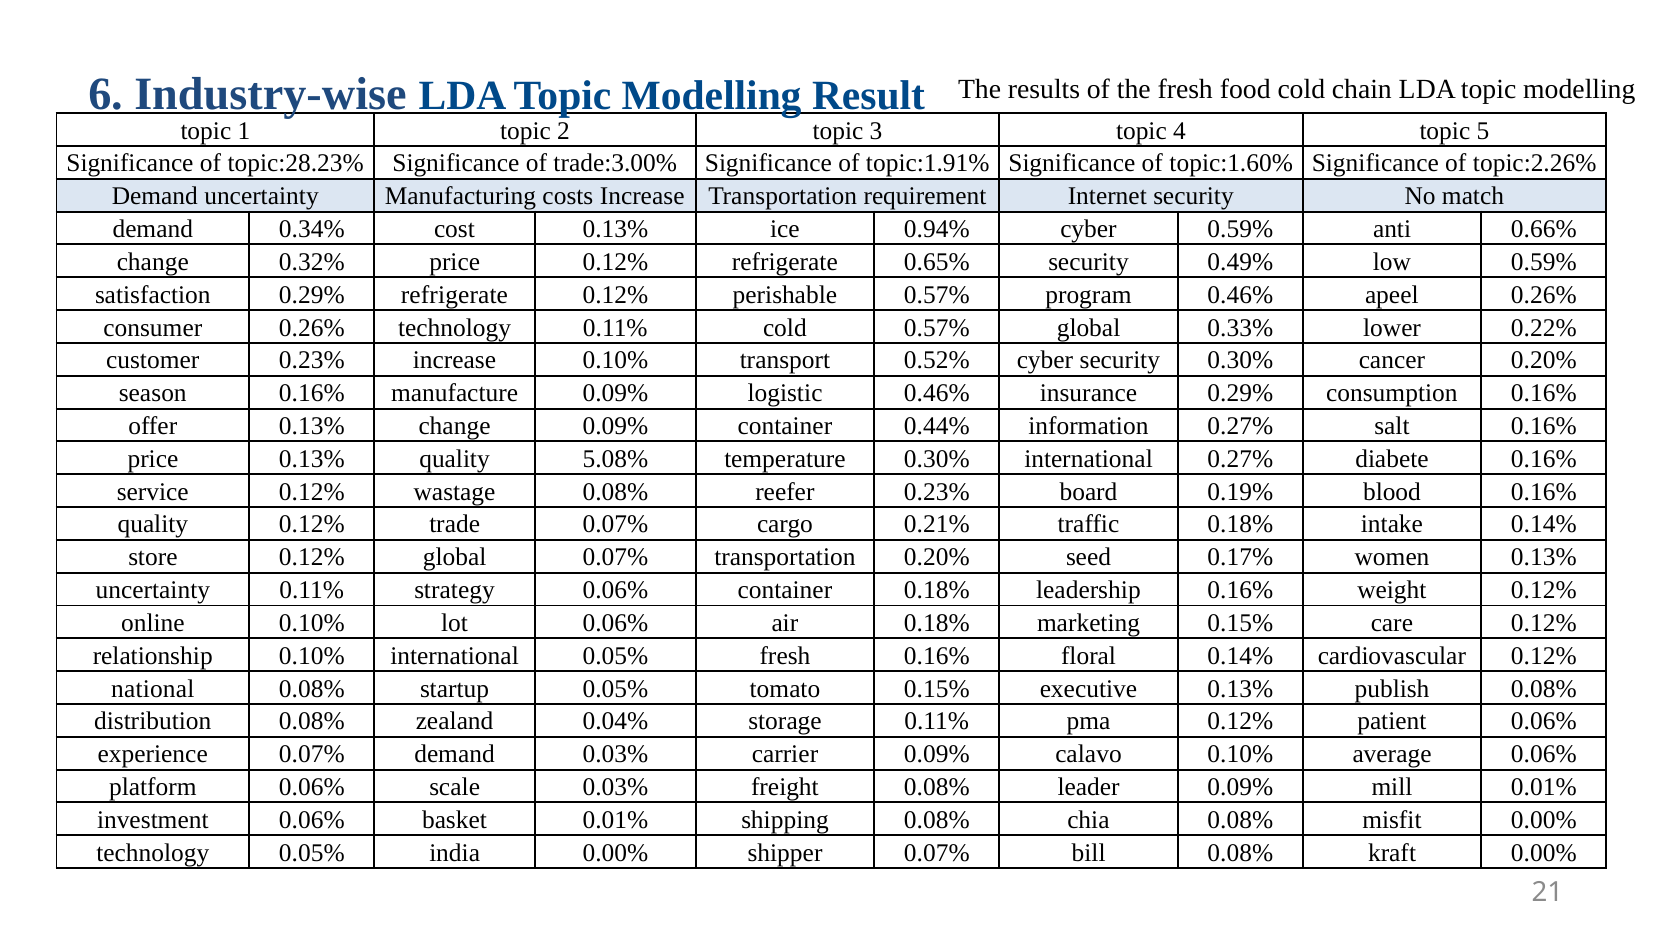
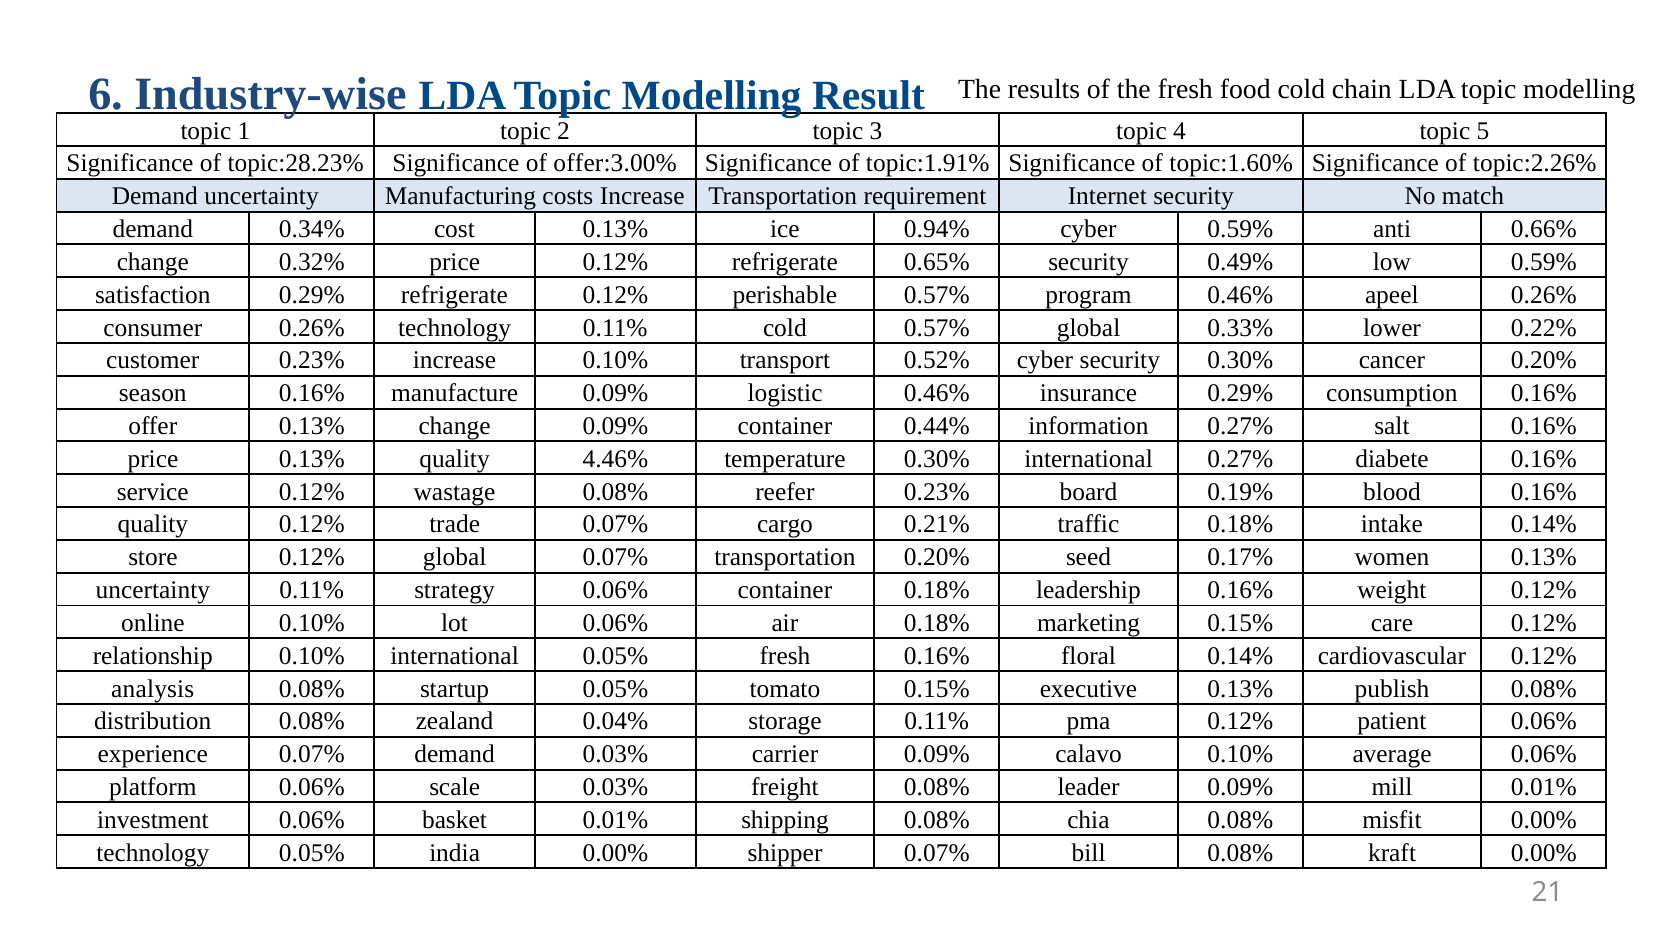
trade:3.00%: trade:3.00% -> offer:3.00% (615, 163)
5.08%: 5.08% -> 4.46% (615, 459)
national: national -> analysis (153, 688)
